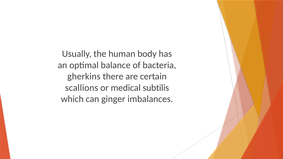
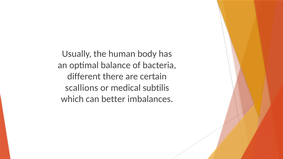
gherkins: gherkins -> different (84, 77)
ginger: ginger -> better (113, 99)
